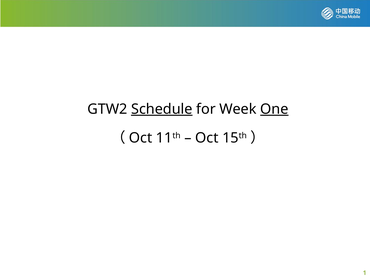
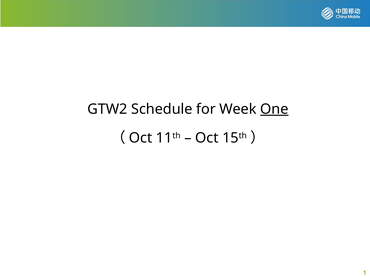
Schedule underline: present -> none (162, 109)
